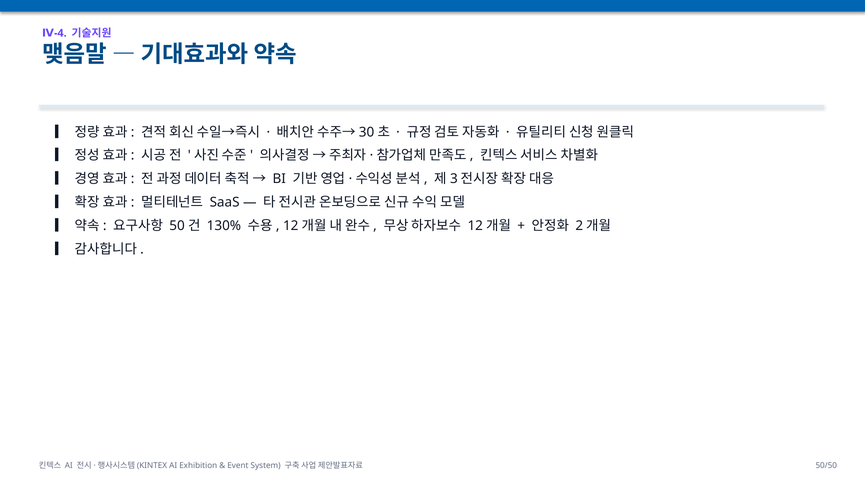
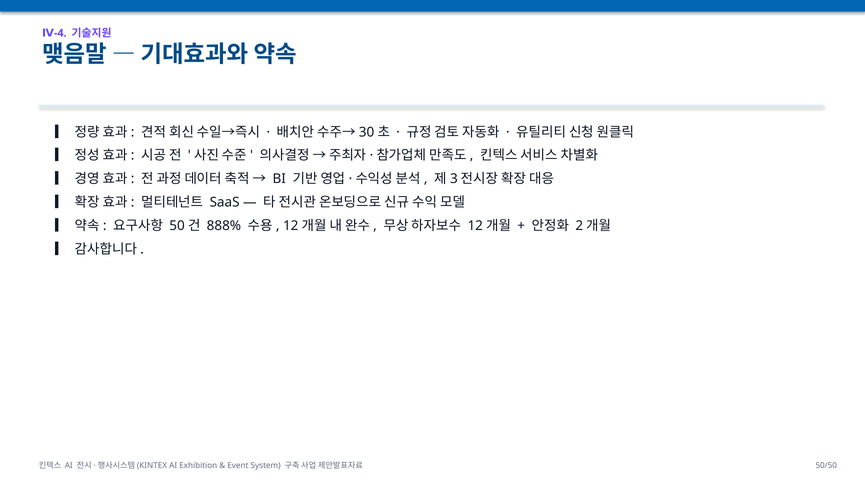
130%: 130% -> 888% (224, 226)
